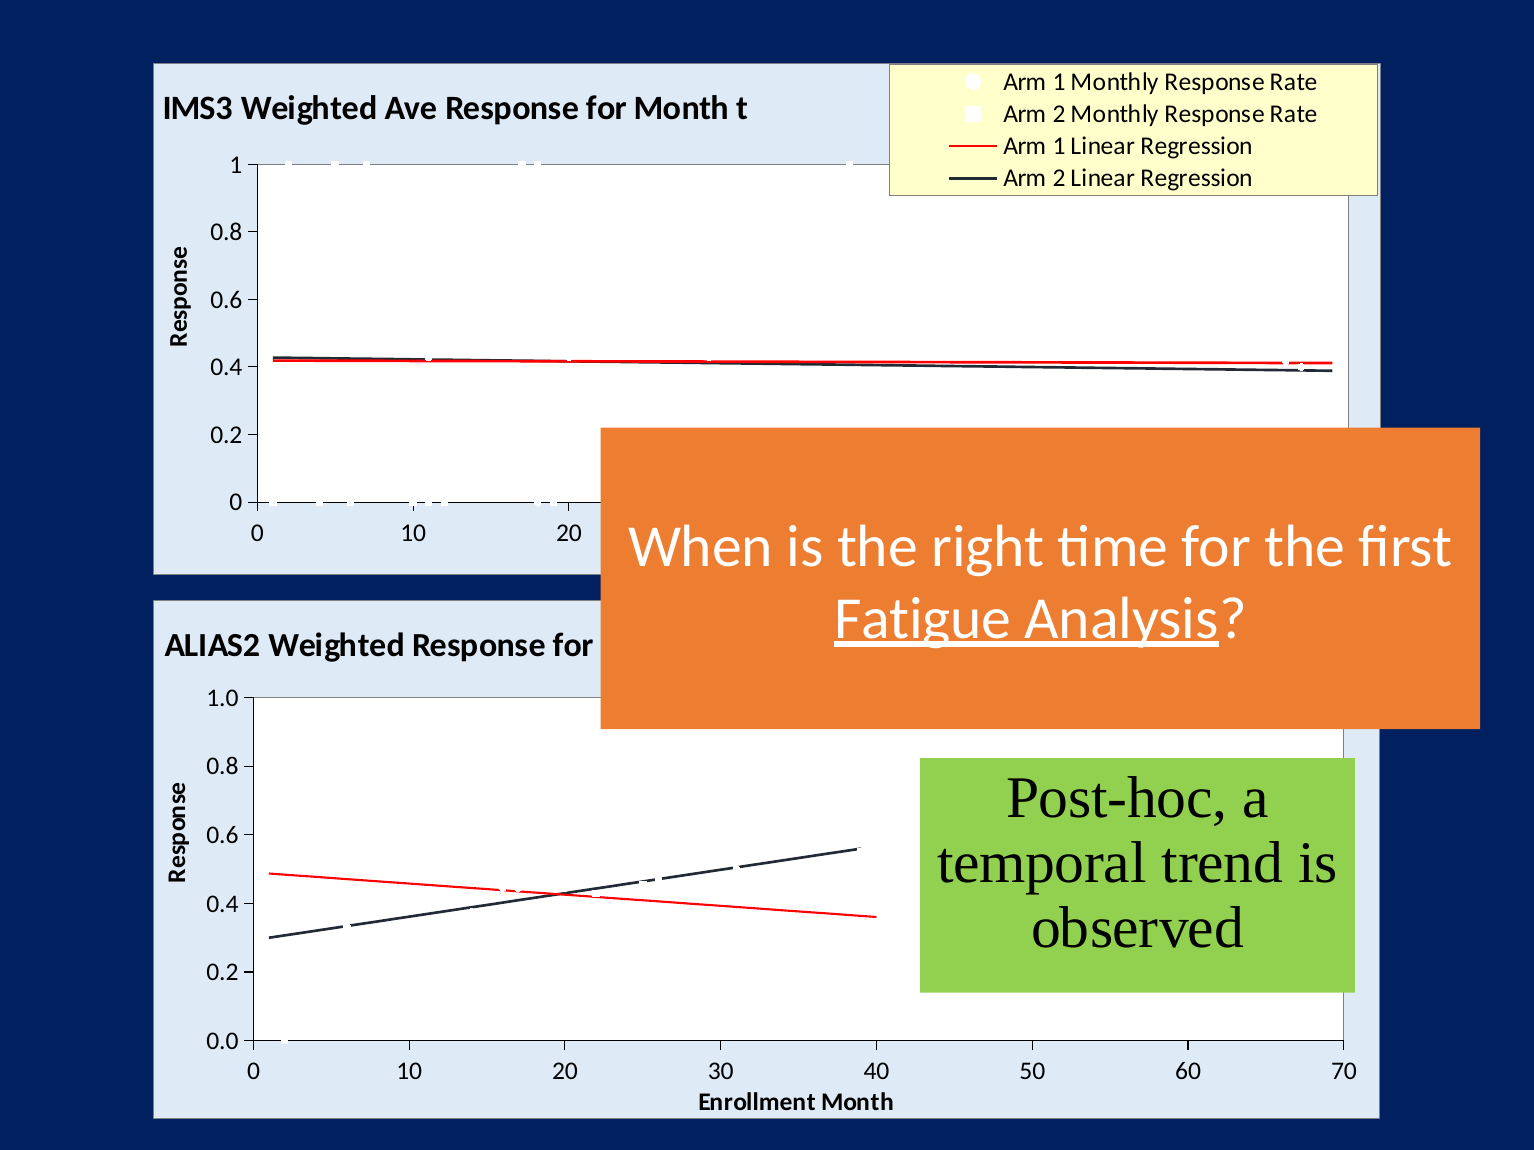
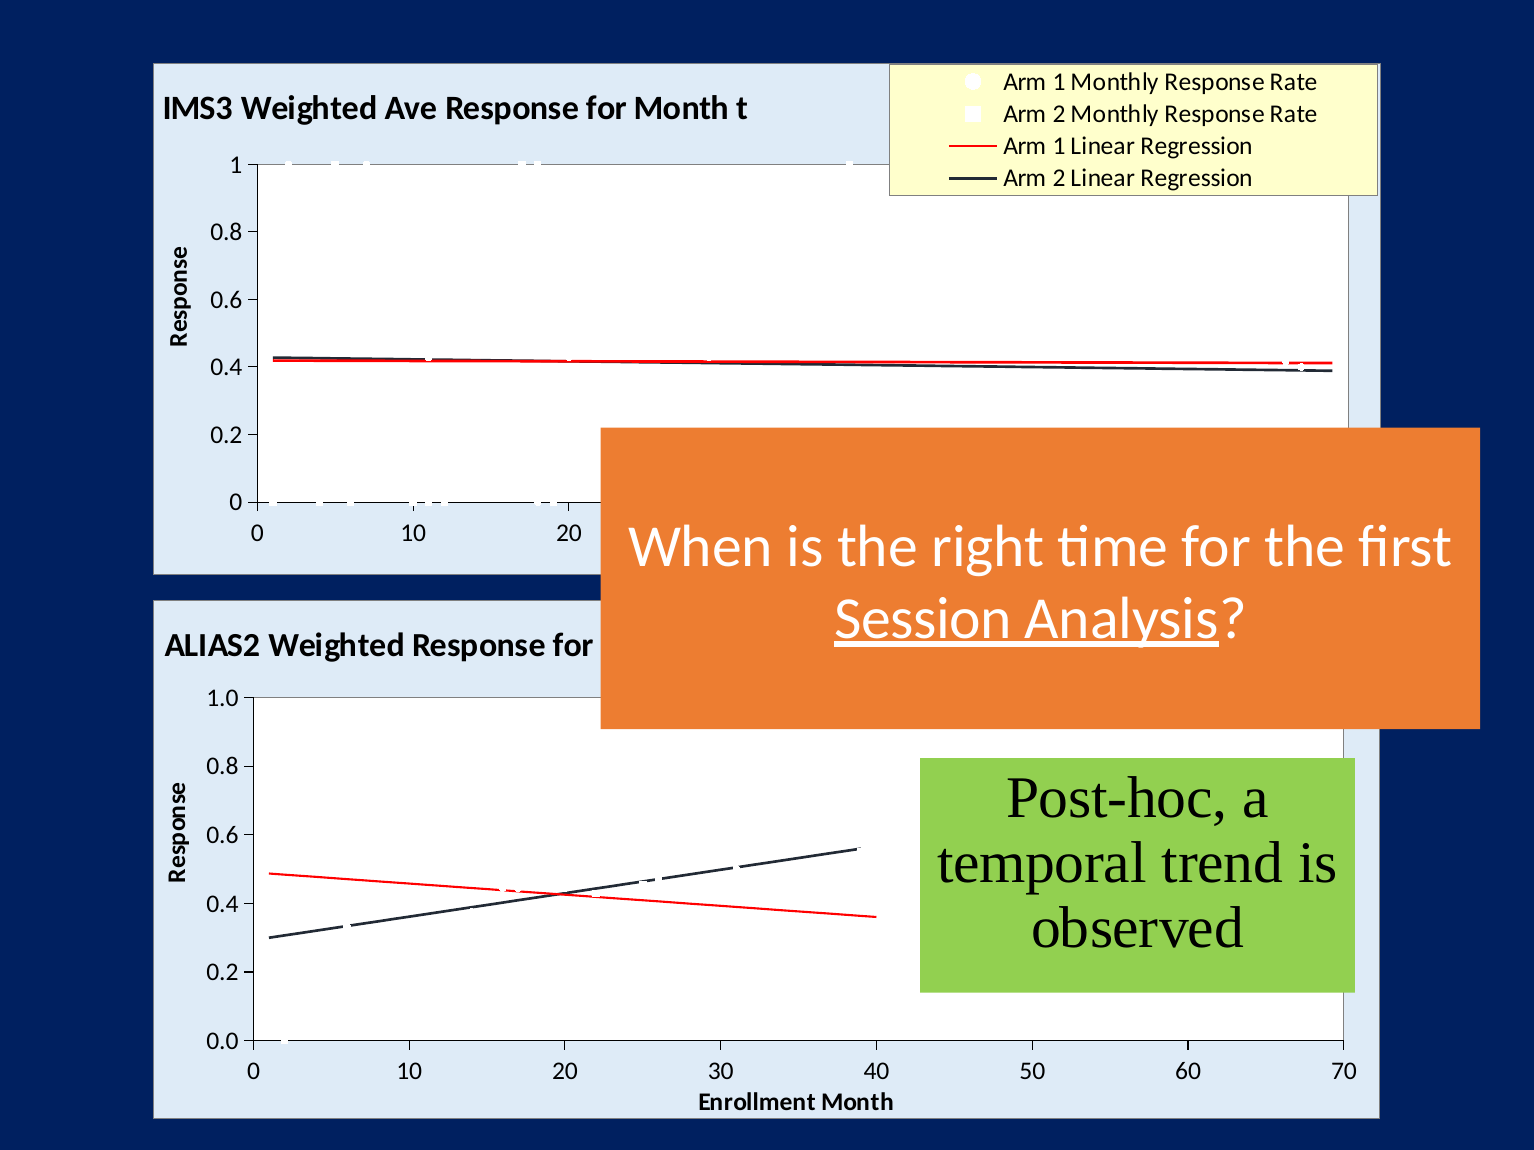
Fatigue: Fatigue -> Session (923, 619)
